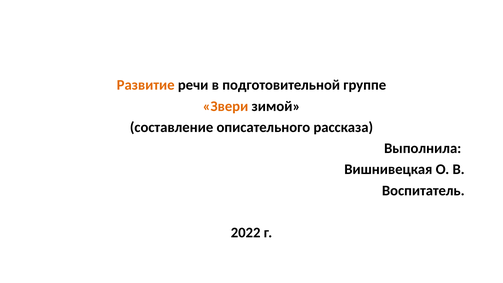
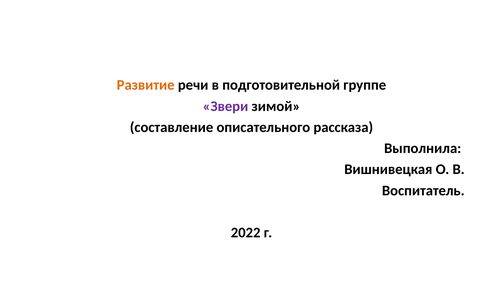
Звери colour: orange -> purple (225, 106)
